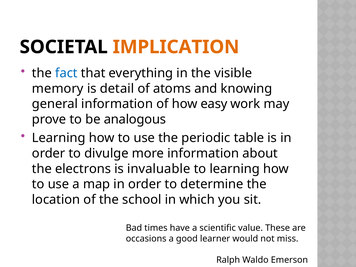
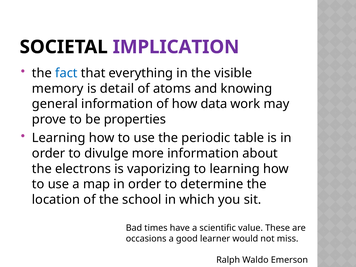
IMPLICATION colour: orange -> purple (176, 47)
easy: easy -> data (214, 104)
analogous: analogous -> properties (135, 119)
invaluable: invaluable -> vaporizing (159, 169)
